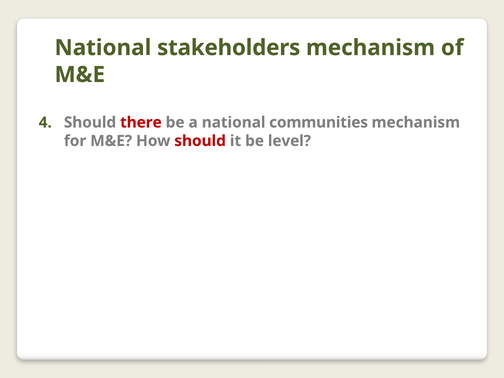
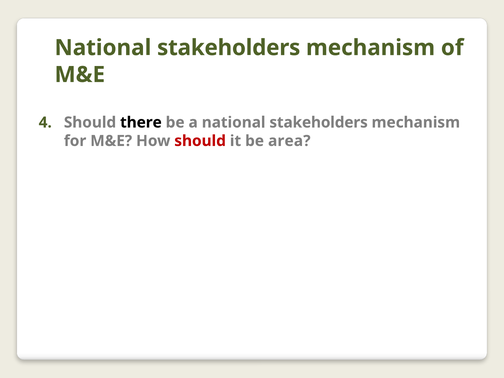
there colour: red -> black (141, 122)
a national communities: communities -> stakeholders (319, 122)
level: level -> area (289, 141)
